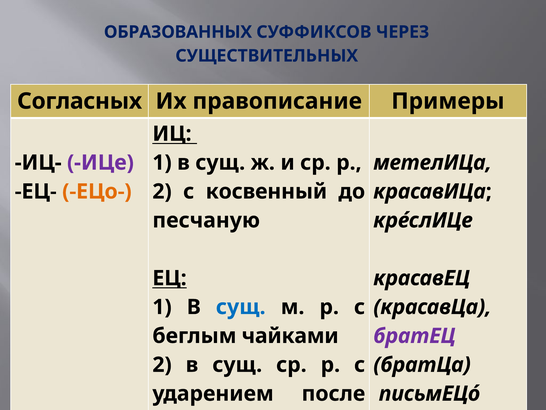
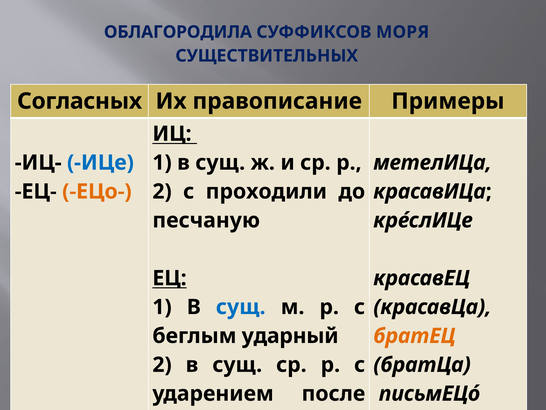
ОБРАЗОВАННЫХ: ОБРАЗОВАННЫХ -> ОБЛАГОРОДИЛА (178, 32)
ЧЕРЕЗ: ЧЕРЕЗ -> МОРЯ (403, 32)
ИЦе colour: purple -> blue (100, 162)
косвенный: косвенный -> проходили (266, 191)
чайками: чайками -> ударный (290, 336)
братЕЦ colour: purple -> orange (414, 336)
